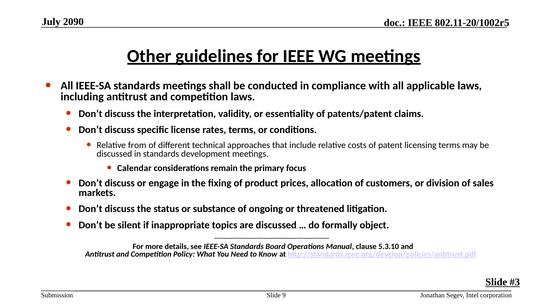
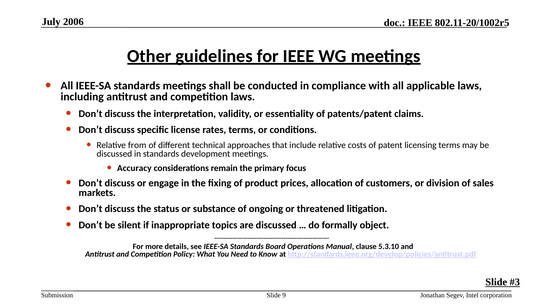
2090: 2090 -> 2006 (73, 22)
Calendar: Calendar -> Accuracy (134, 168)
